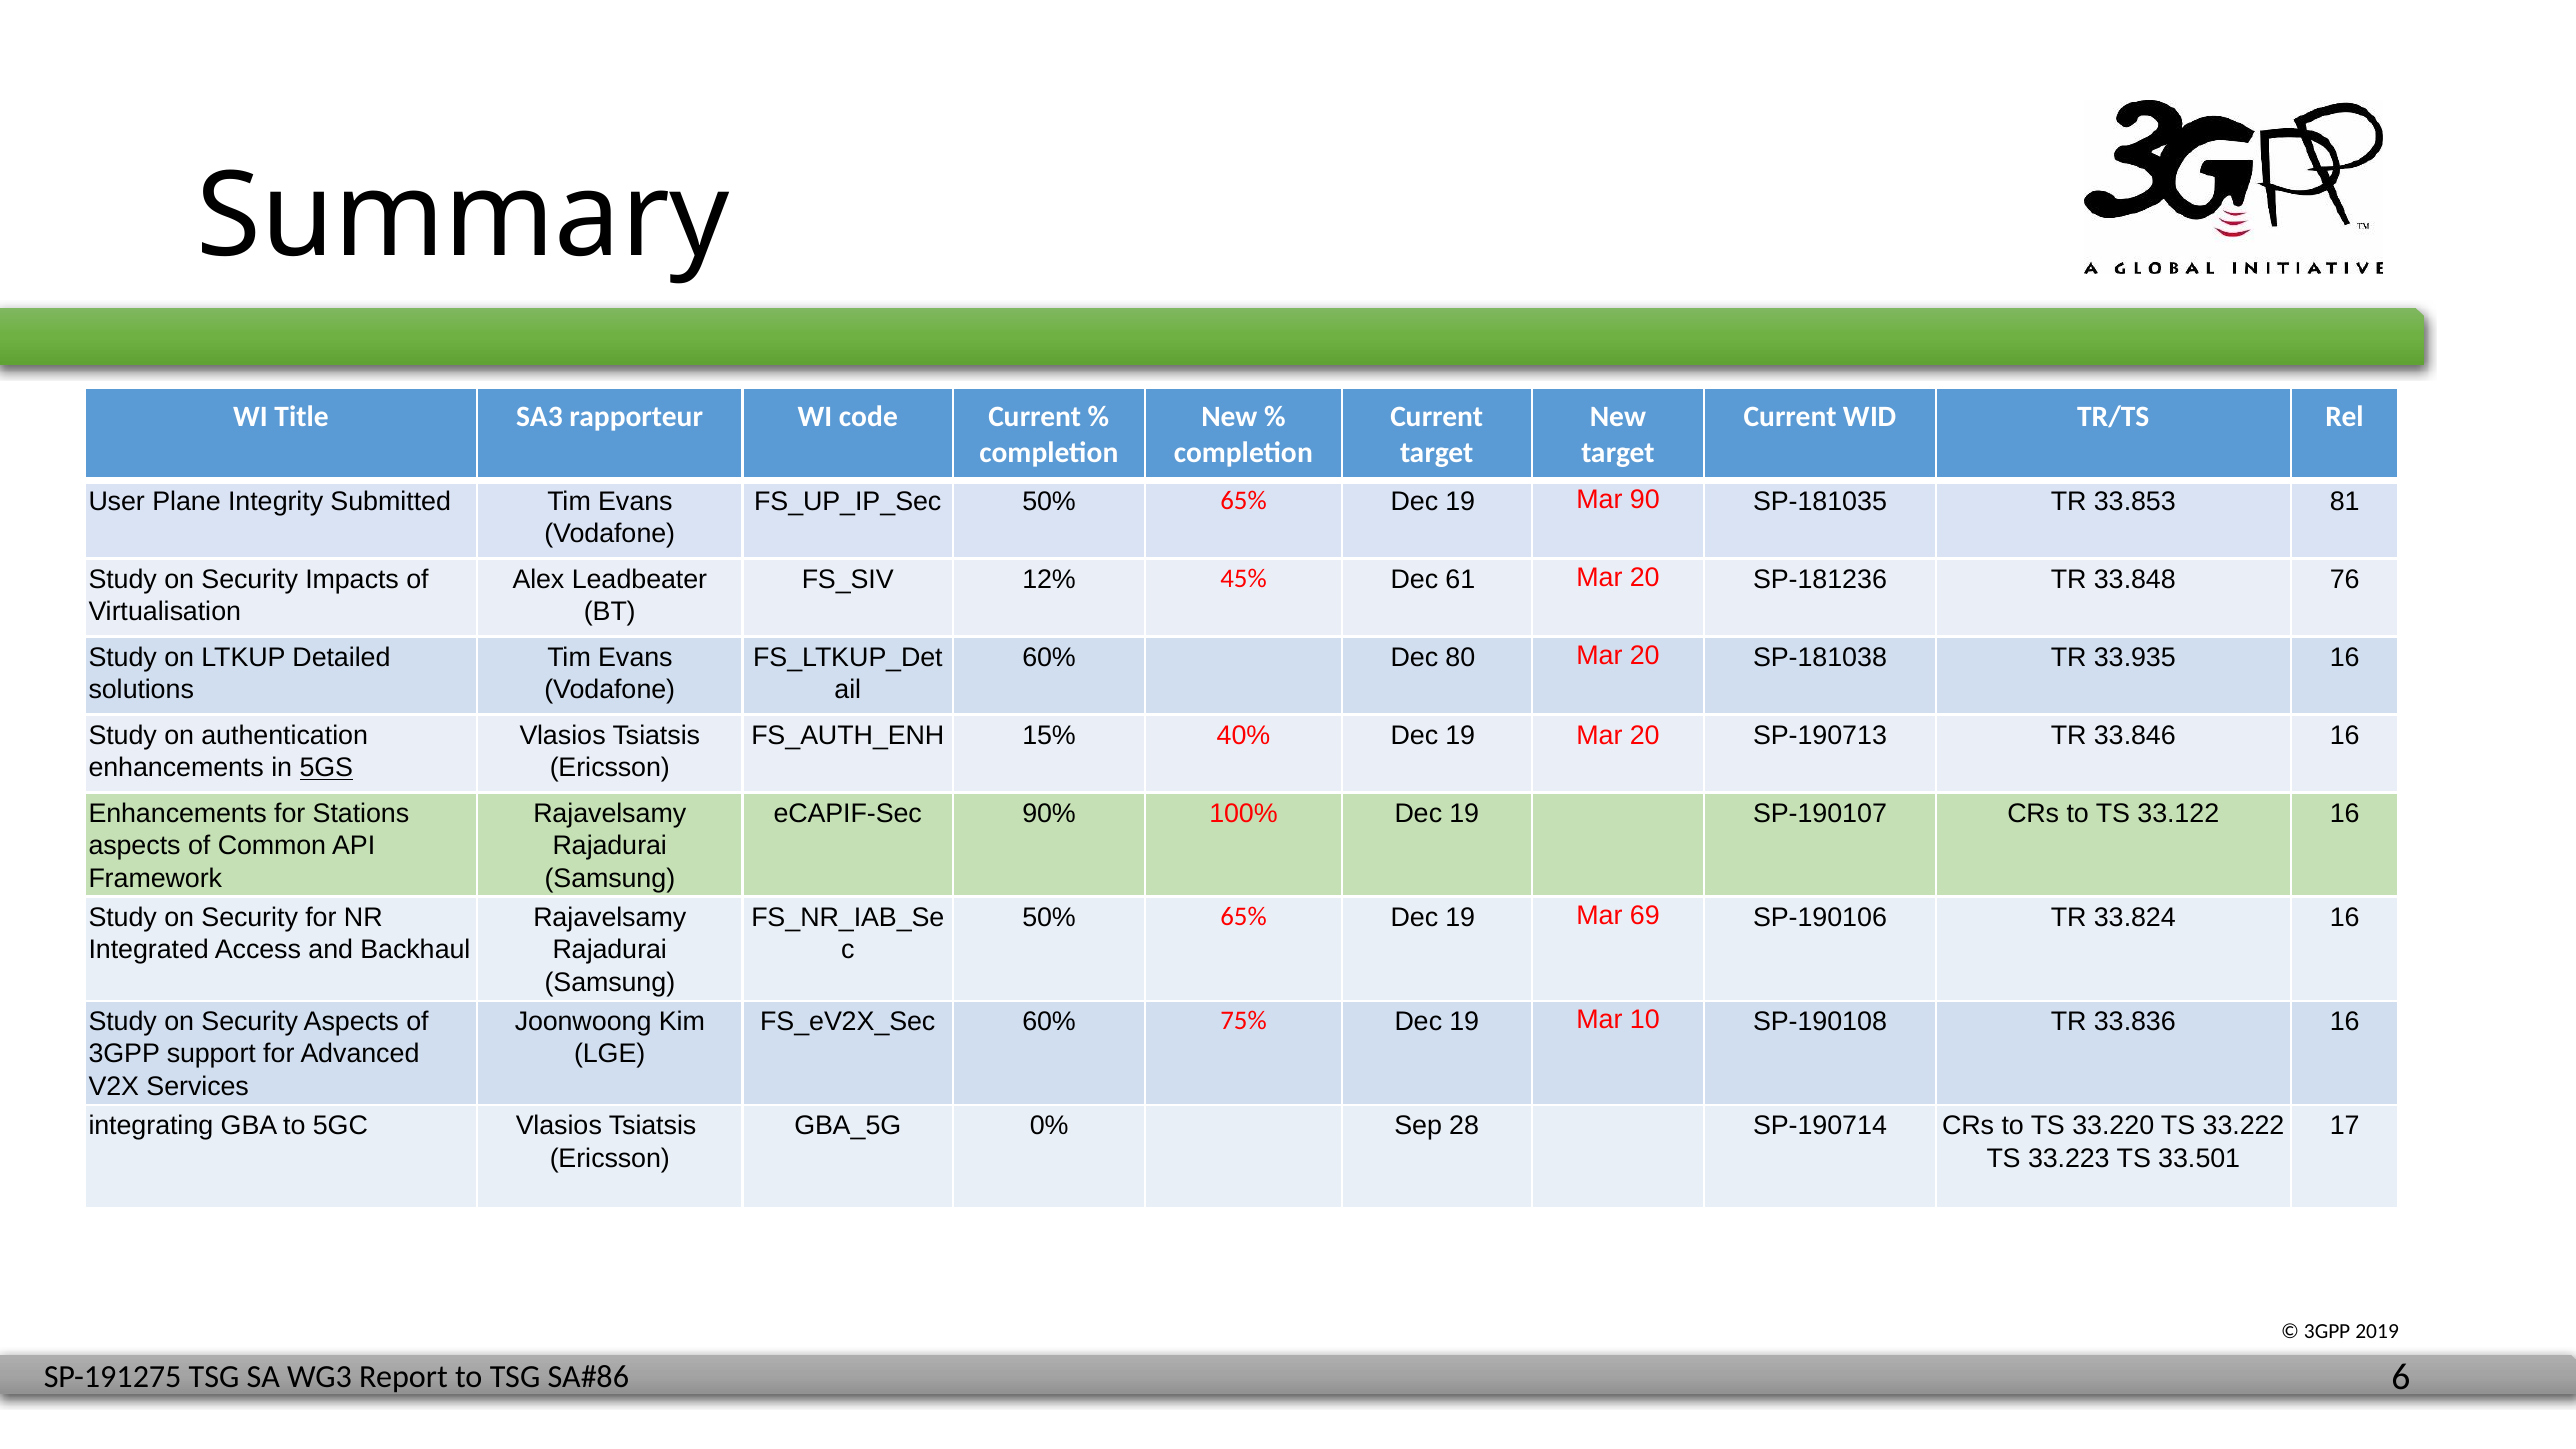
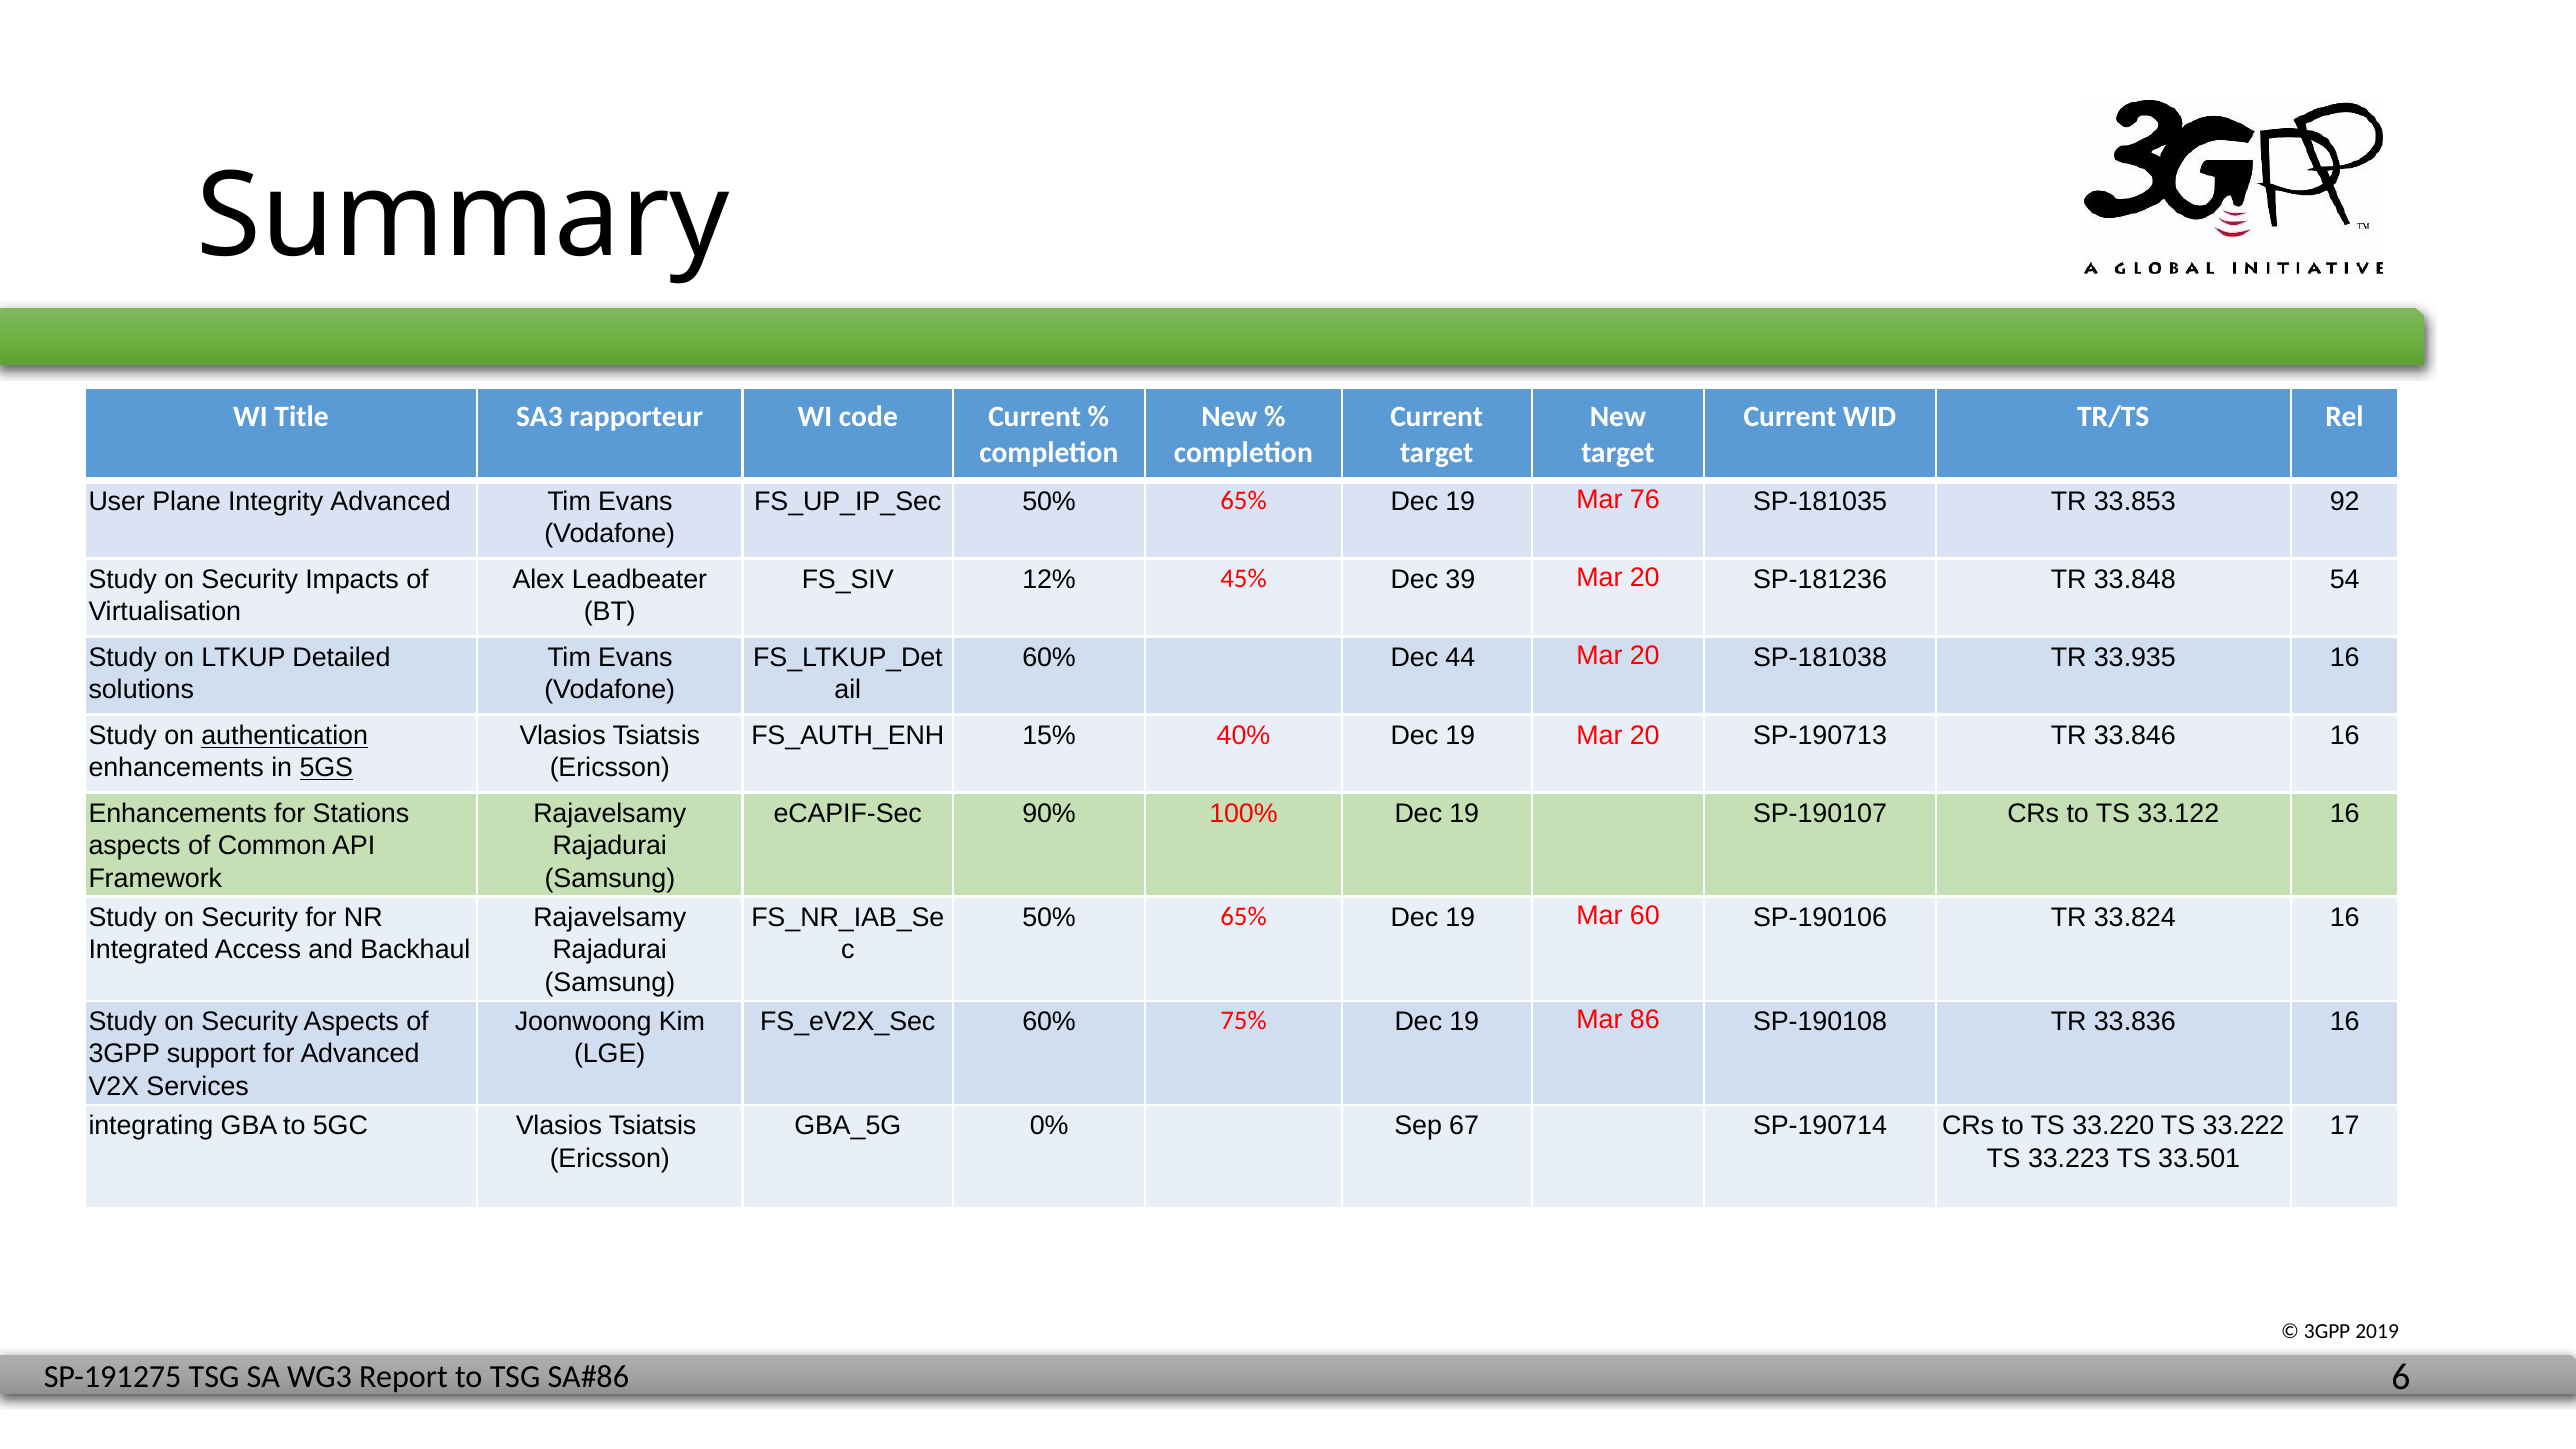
Integrity Submitted: Submitted -> Advanced (391, 502)
90: 90 -> 76 (1645, 499)
81: 81 -> 92 (2345, 502)
61: 61 -> 39 (1460, 580)
76: 76 -> 54 (2345, 580)
80: 80 -> 44 (1460, 658)
authentication underline: none -> present (285, 736)
69: 69 -> 60 (1645, 916)
10: 10 -> 86 (1645, 1020)
28: 28 -> 67 (1464, 1126)
